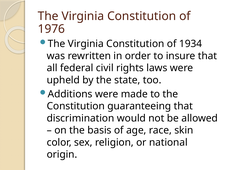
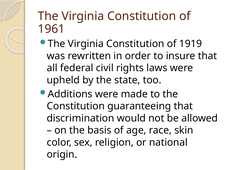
1976: 1976 -> 1961 (51, 29)
1934: 1934 -> 1919 (191, 44)
